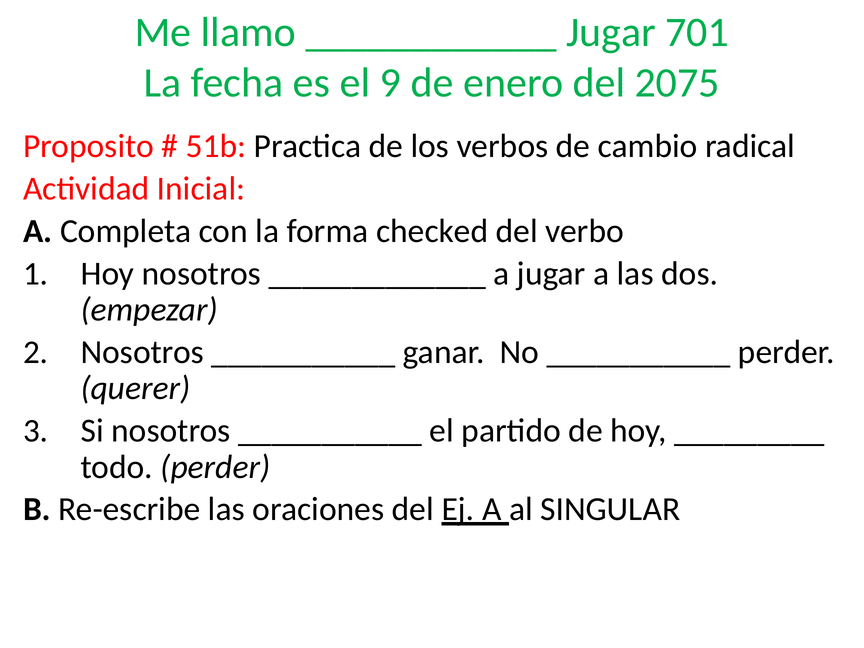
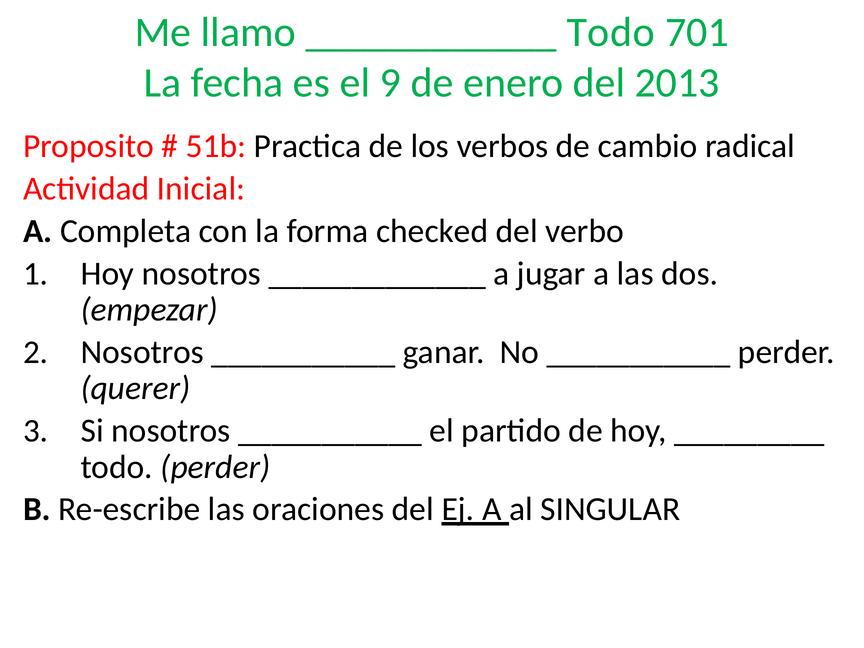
Jugar: Jugar -> Todo (611, 32)
2075: 2075 -> 2013 (677, 83)
